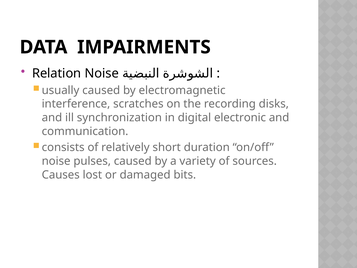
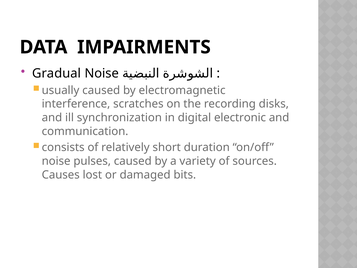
Relation: Relation -> Gradual (57, 73)
